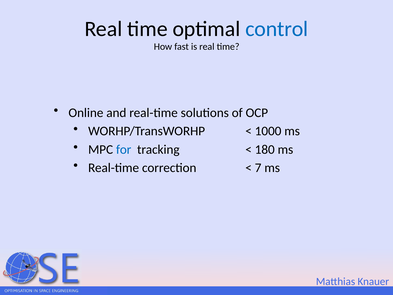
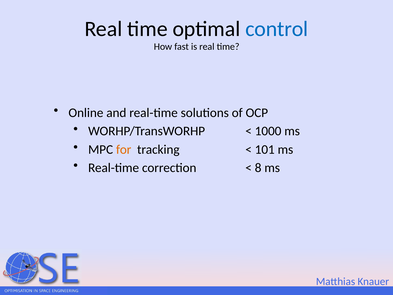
for colour: blue -> orange (124, 149)
180: 180 -> 101 (265, 149)
7: 7 -> 8 (258, 168)
